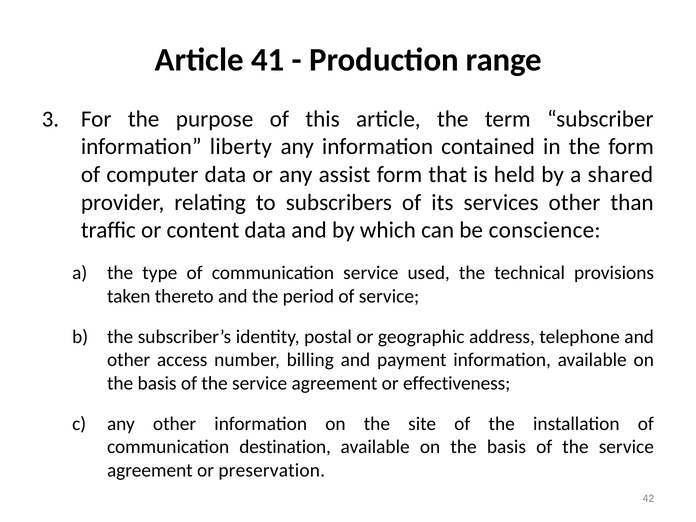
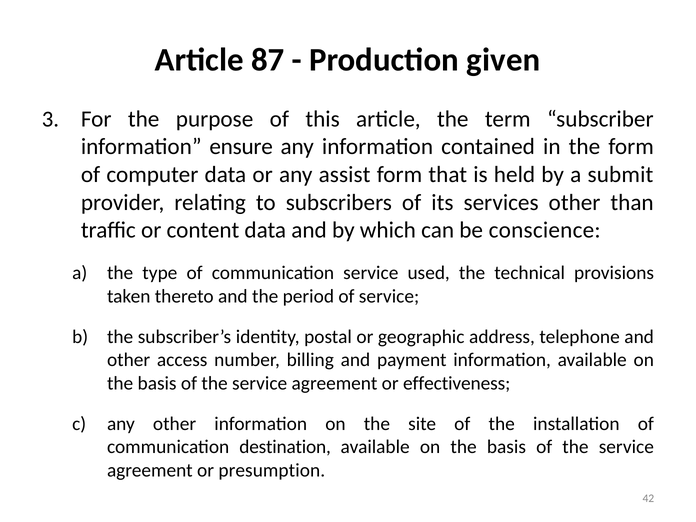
41: 41 -> 87 (268, 60)
range: range -> given (503, 60)
liberty: liberty -> ensure (241, 147)
shared: shared -> submit (620, 175)
preservation: preservation -> presumption (272, 470)
